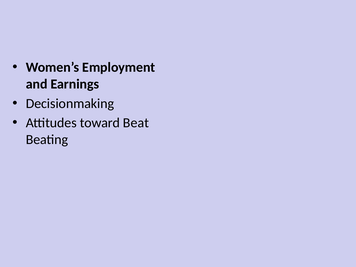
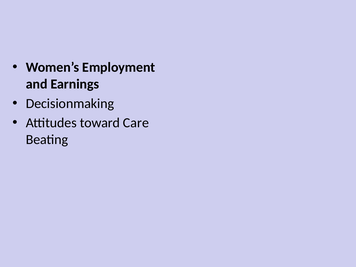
Beat: Beat -> Care (136, 123)
